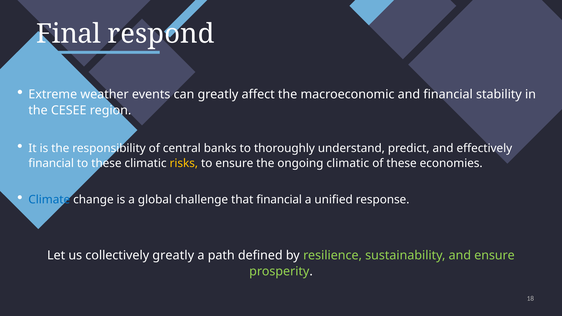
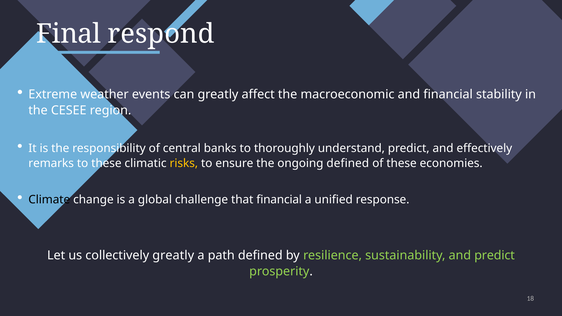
financial: financial -> remarks (51, 163)
ongoing climatic: climatic -> defined (348, 163)
Climate colour: blue -> black (49, 200)
and ensure: ensure -> predict (495, 256)
